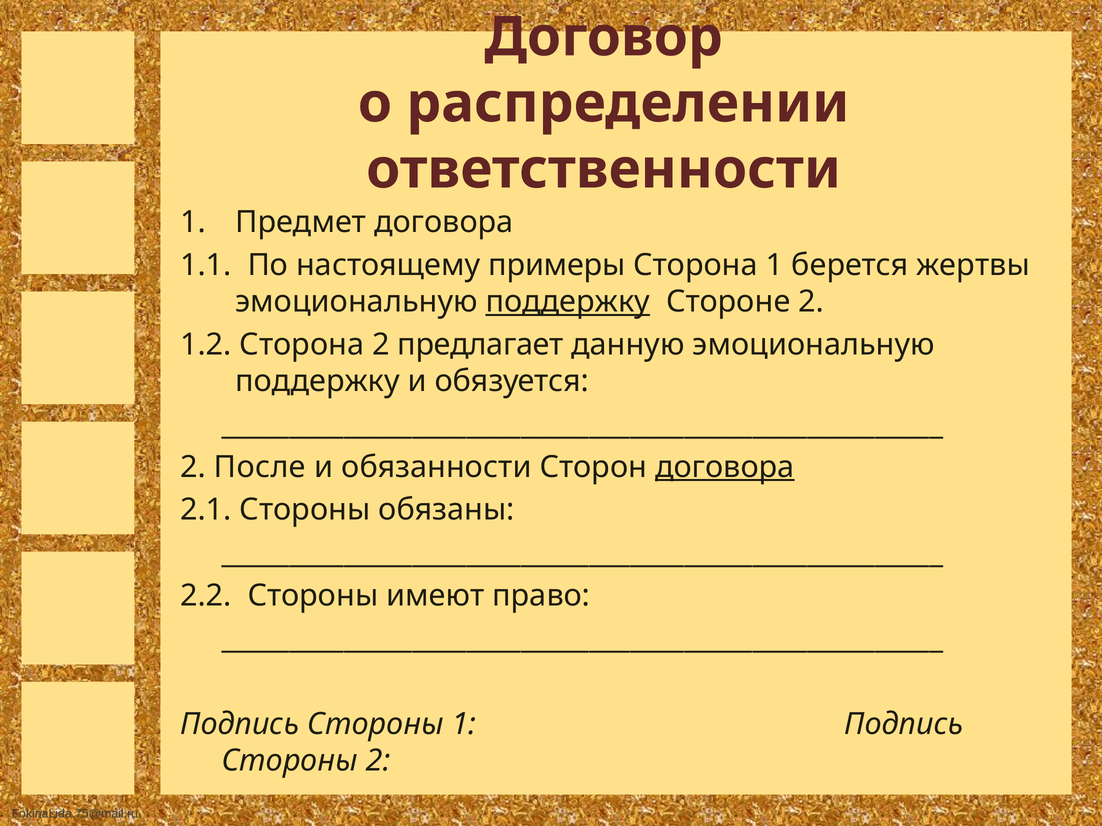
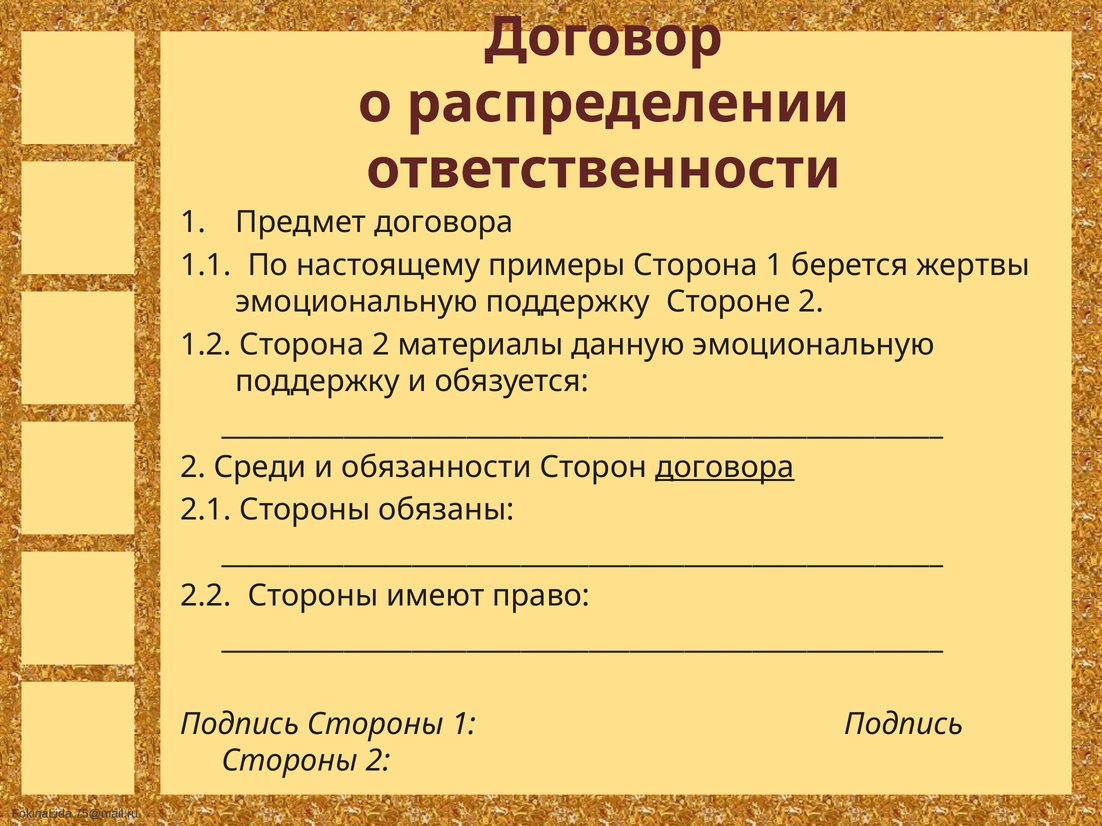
поддержку underline: present -> none (568, 302)
предлагает: предлагает -> материалы (480, 345)
После: После -> Среди (260, 467)
